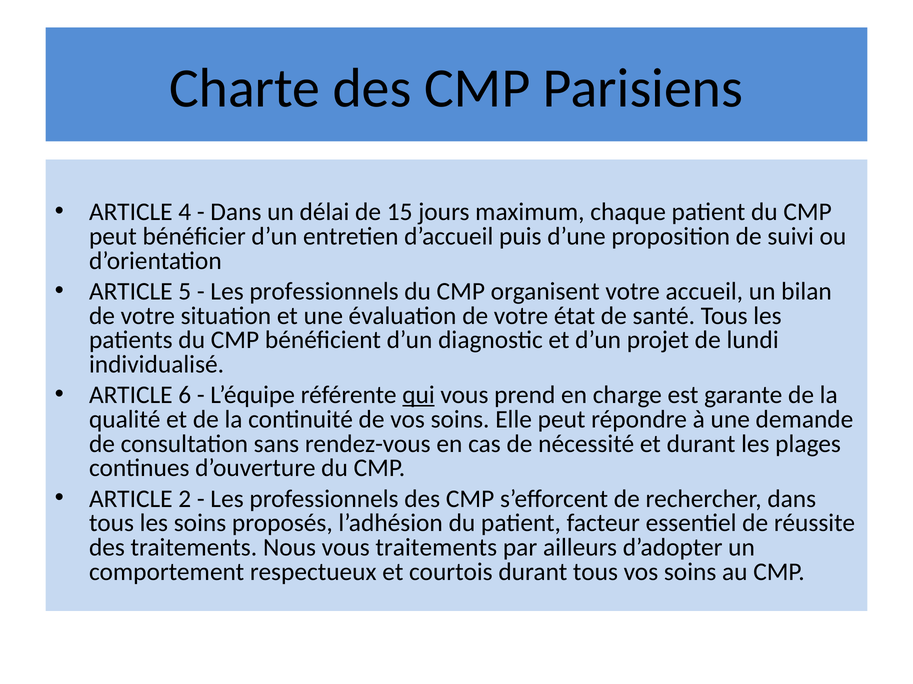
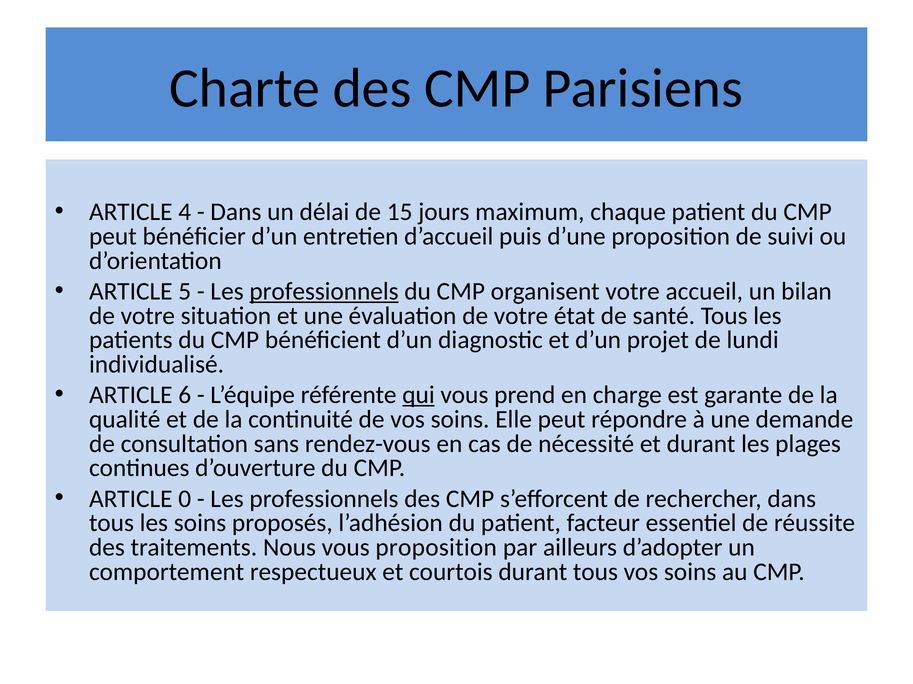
professionnels underline: none -> present (324, 292)
2: 2 -> 0 (185, 499)
vous traitements: traitements -> proposition (436, 548)
